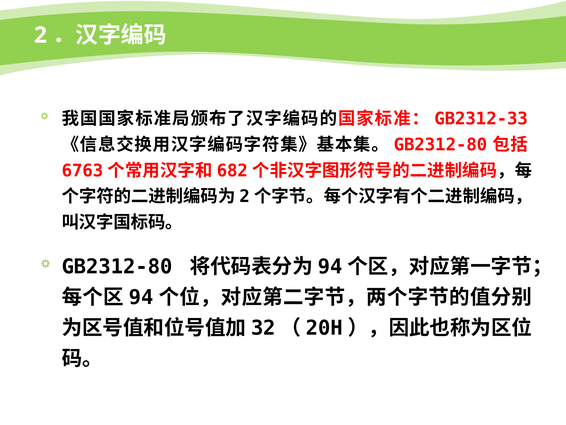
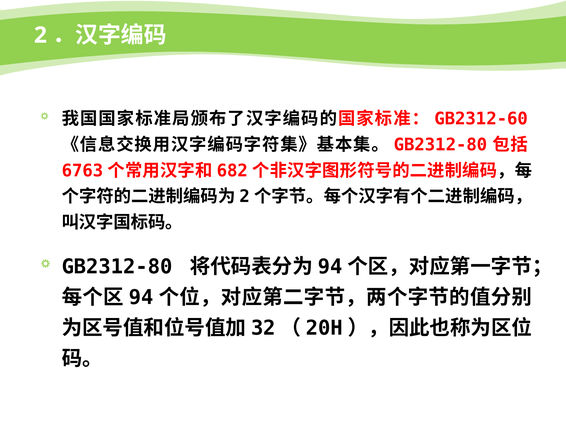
GB2312-33: GB2312-33 -> GB2312-60 (481, 119)
